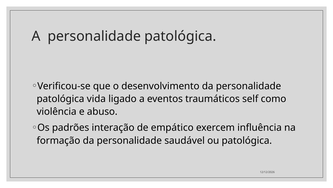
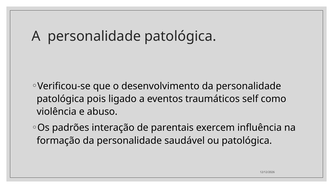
vida: vida -> pois (96, 99)
empático: empático -> parentais (172, 127)
